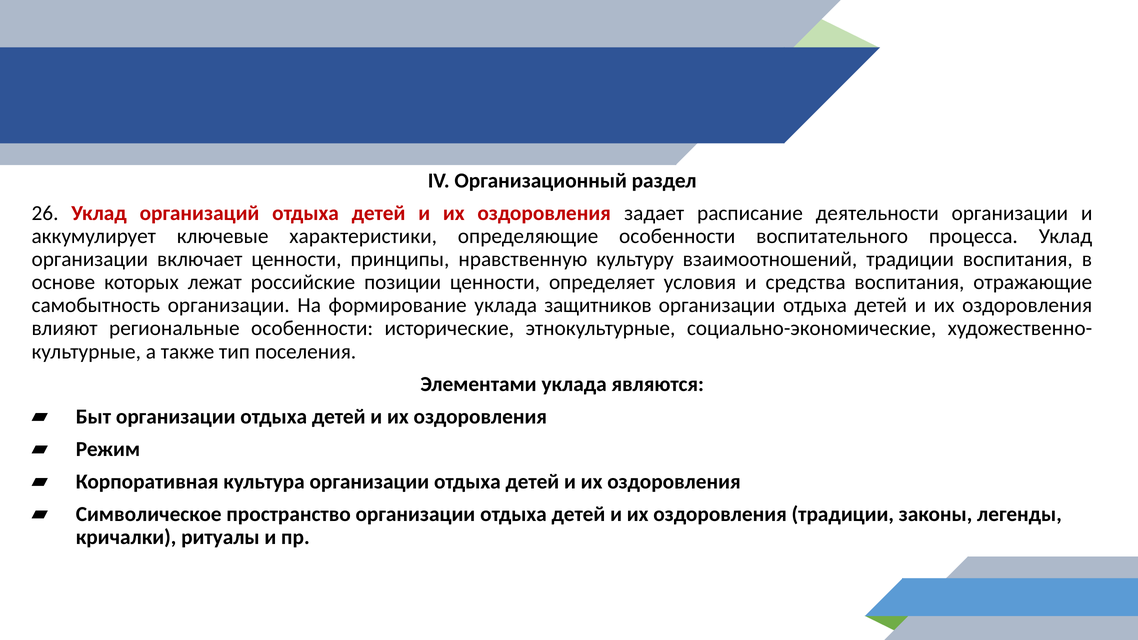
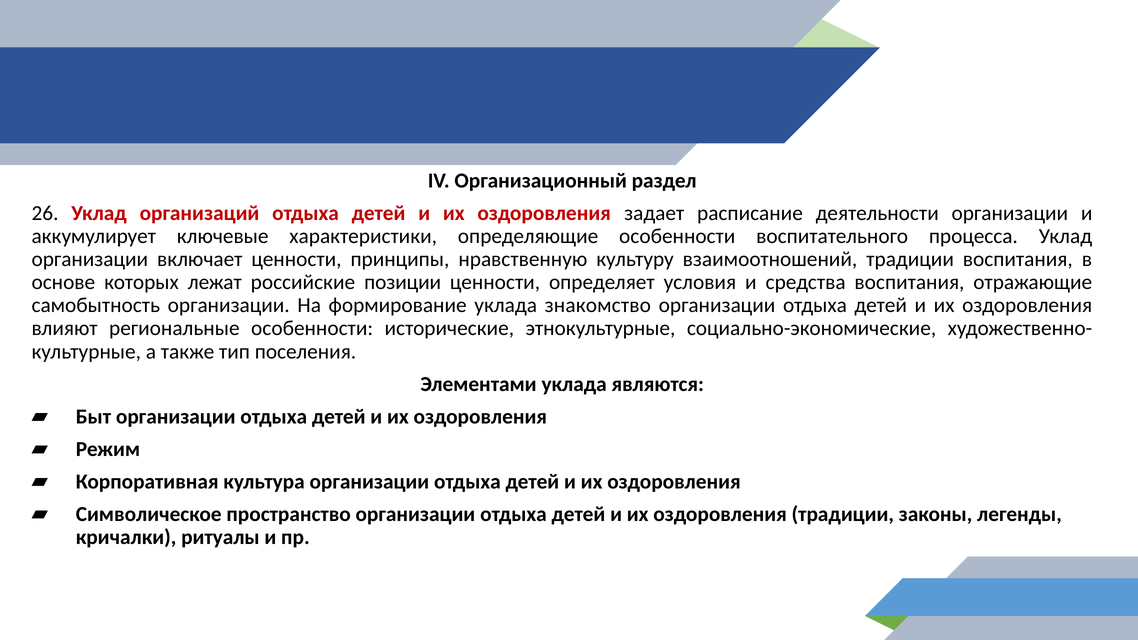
защитников: защитников -> знакомство (598, 305)
